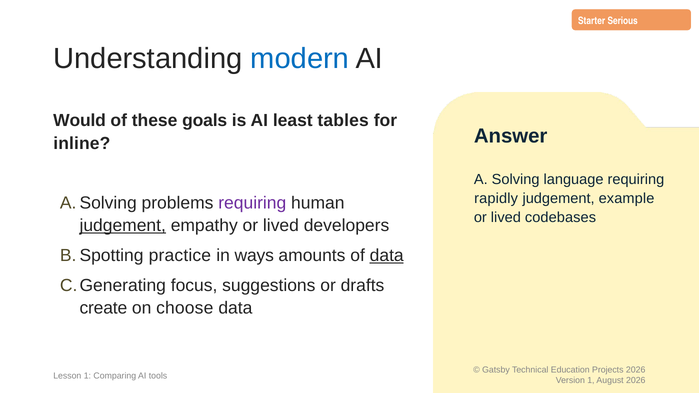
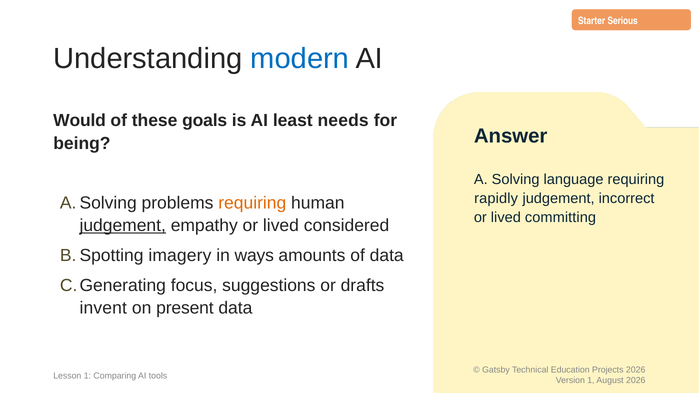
tables: tables -> needs (343, 121)
inline: inline -> being (82, 143)
example: example -> incorrect (627, 199)
requiring colour: purple -> orange (252, 203)
codebases: codebases -> committing (560, 217)
developers: developers -> considered (347, 226)
practice: practice -> imagery (180, 256)
data underline: present -> none (387, 256)
create: create -> invent (103, 308)
choose: choose -> present (185, 308)
